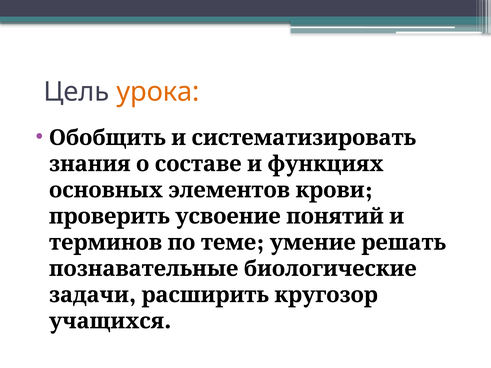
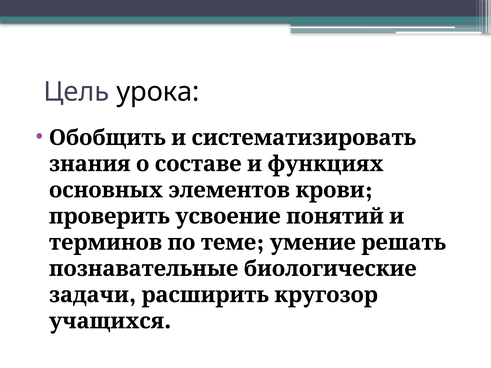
урока colour: orange -> black (158, 92)
